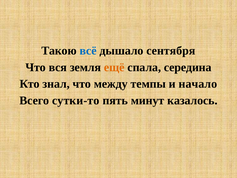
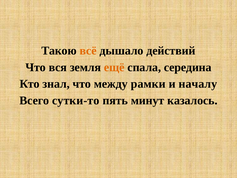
всё colour: blue -> orange (88, 51)
сентября: сентября -> действий (171, 51)
темпы: темпы -> рамки (148, 84)
начало: начало -> началу (198, 84)
